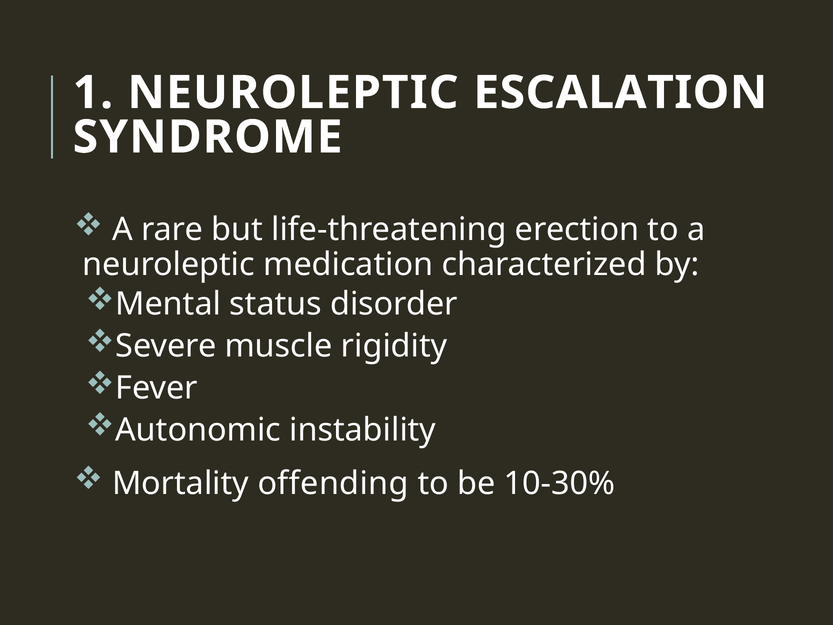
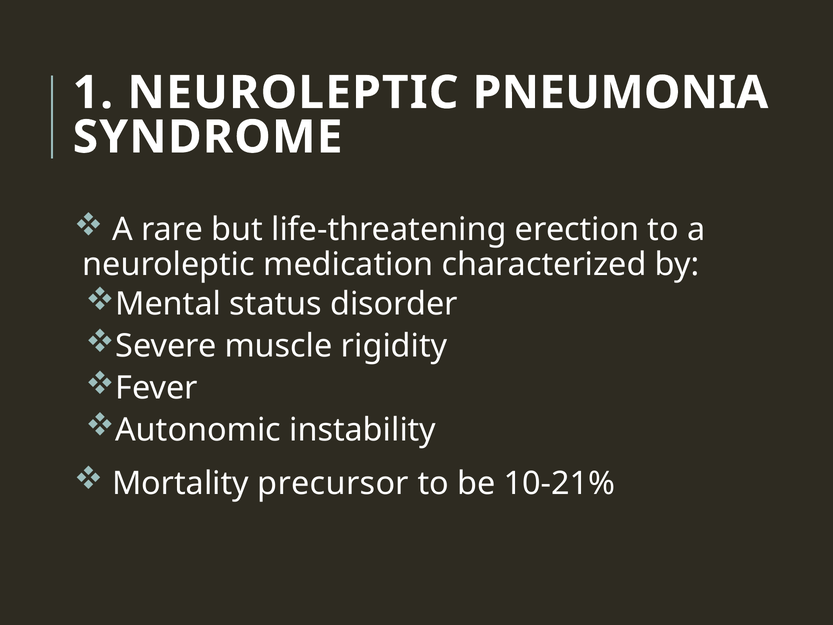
ESCALATION: ESCALATION -> PNEUMONIA (621, 93)
offending: offending -> precursor (333, 483)
10-30%: 10-30% -> 10-21% (559, 483)
